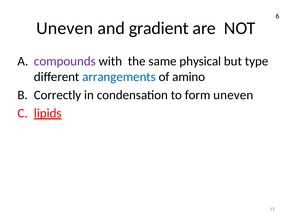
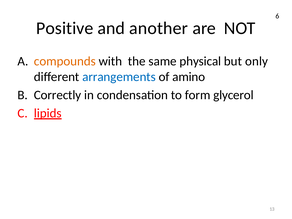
Uneven: Uneven -> Positive (65, 28)
gradient: gradient -> another (159, 28)
compounds colour: purple -> orange (65, 61)
type: type -> only (257, 61)
form uneven: uneven -> glycerol (233, 95)
